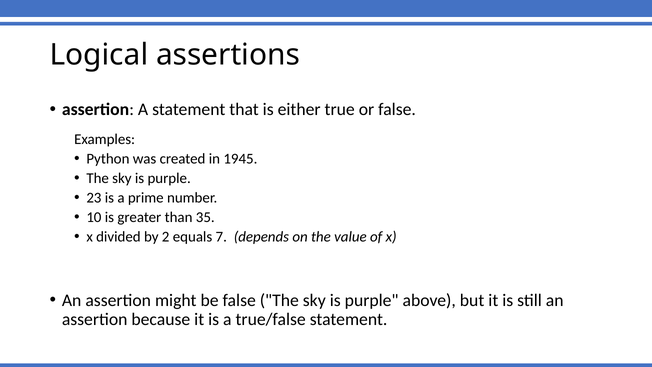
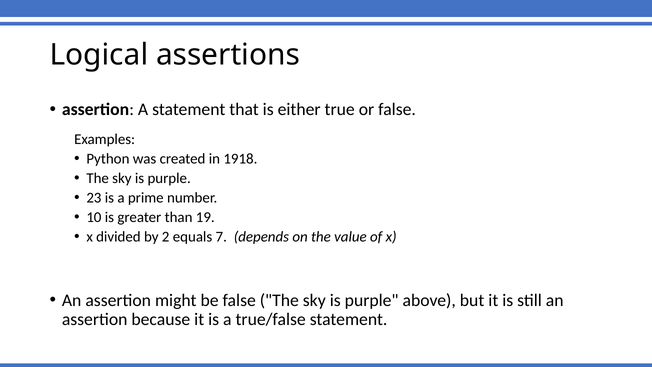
1945: 1945 -> 1918 (240, 159)
35: 35 -> 19 (205, 217)
